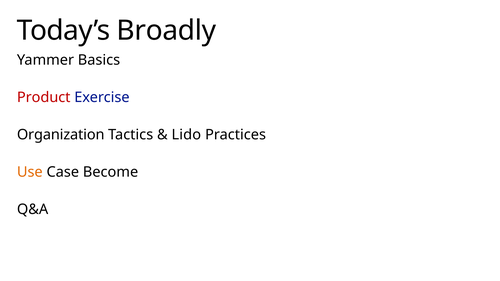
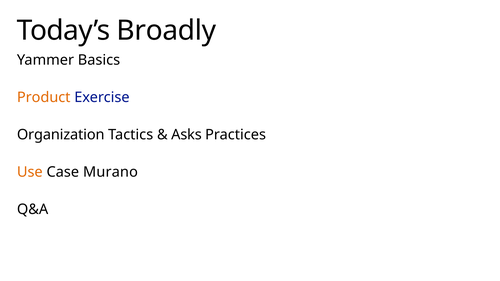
Product colour: red -> orange (44, 98)
Lido: Lido -> Asks (186, 135)
Become: Become -> Murano (110, 172)
